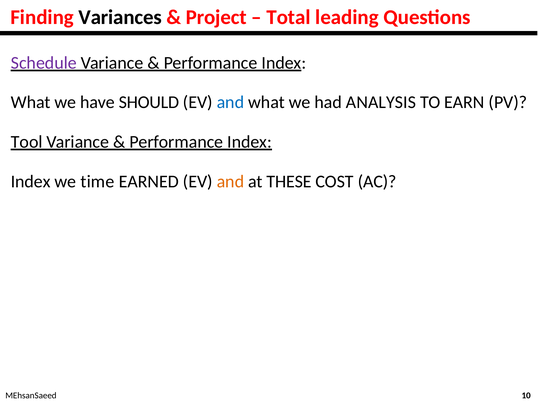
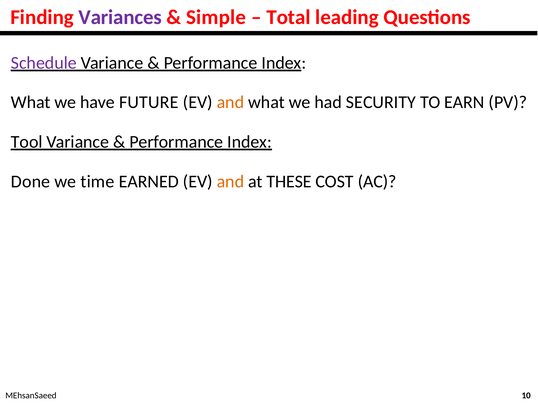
Variances colour: black -> purple (120, 17)
Project: Project -> Simple (216, 17)
SHOULD: SHOULD -> FUTURE (149, 102)
and colour: blue -> orange (230, 102)
ANALYSIS: ANALYSIS -> SECURITY (381, 102)
Index: Index -> Done (31, 181)
